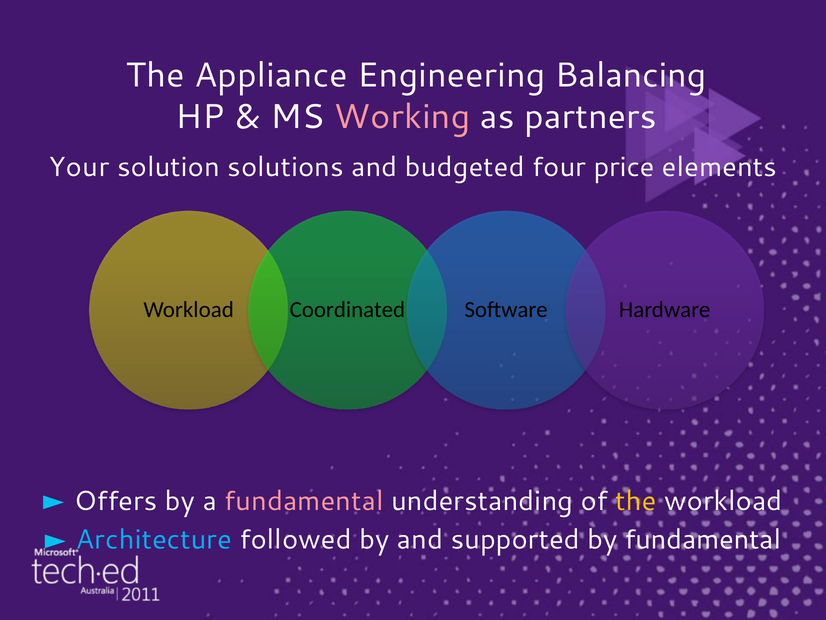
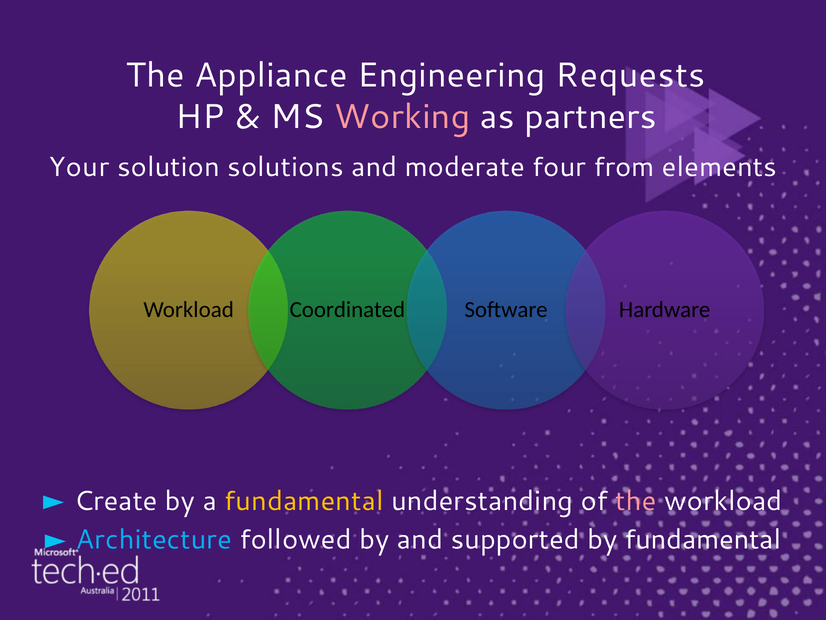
Balancing: Balancing -> Requests (630, 75)
budgeted: budgeted -> moderate (465, 167)
price: price -> from (624, 167)
Offers: Offers -> Create (116, 501)
fundamental colour: pink -> yellow (304, 501)
the colour: yellow -> pink (636, 501)
